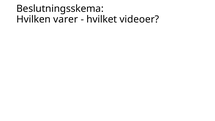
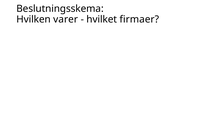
videoer: videoer -> firmaer (139, 19)
